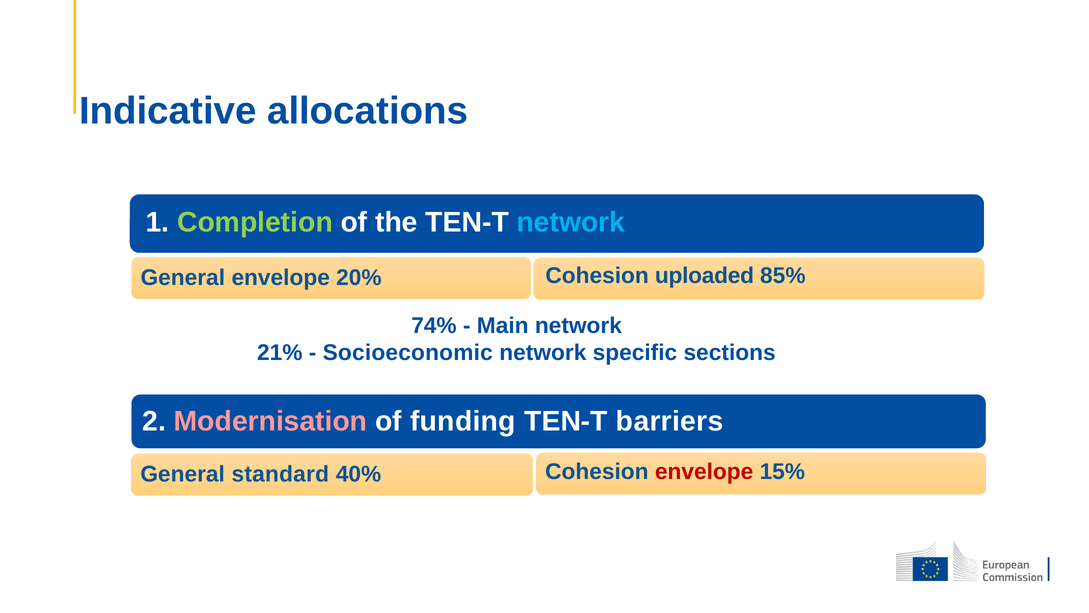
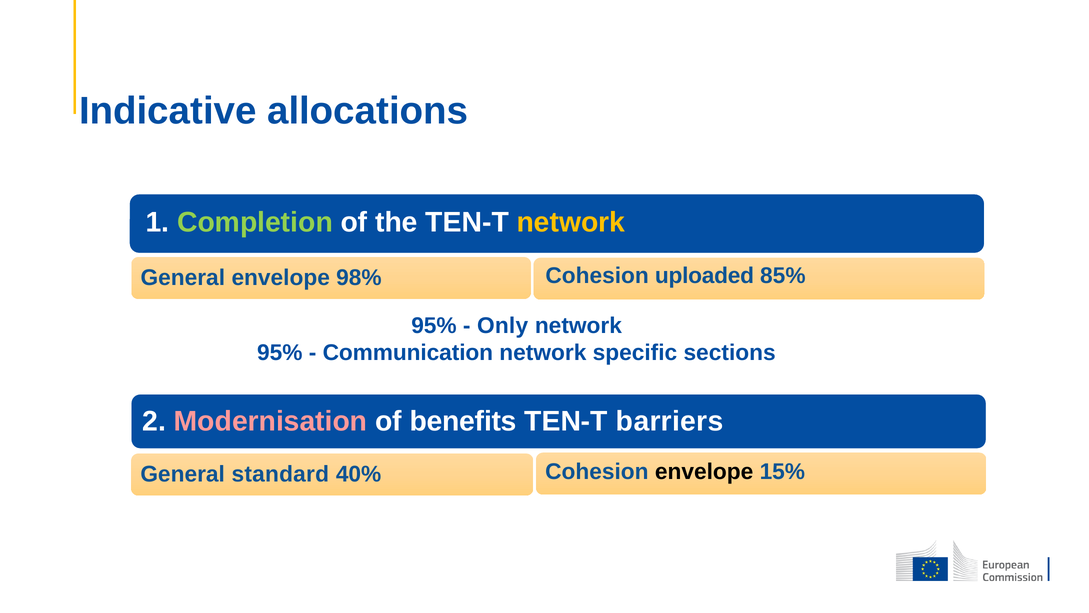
network colour: light blue -> yellow (571, 222)
20%: 20% -> 98% (359, 278)
74%: 74% -> 95% (434, 325)
Main: Main -> Only (503, 325)
21%: 21% -> 95% (280, 353)
Socioeconomic: Socioeconomic -> Communication (408, 353)
funding: funding -> benefits (463, 421)
envelope colour: red -> black (704, 471)
